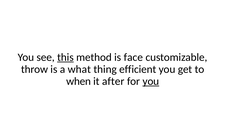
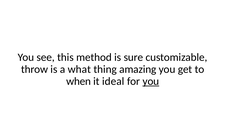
this underline: present -> none (65, 58)
face: face -> sure (133, 58)
efficient: efficient -> amazing (138, 70)
after: after -> ideal (113, 82)
